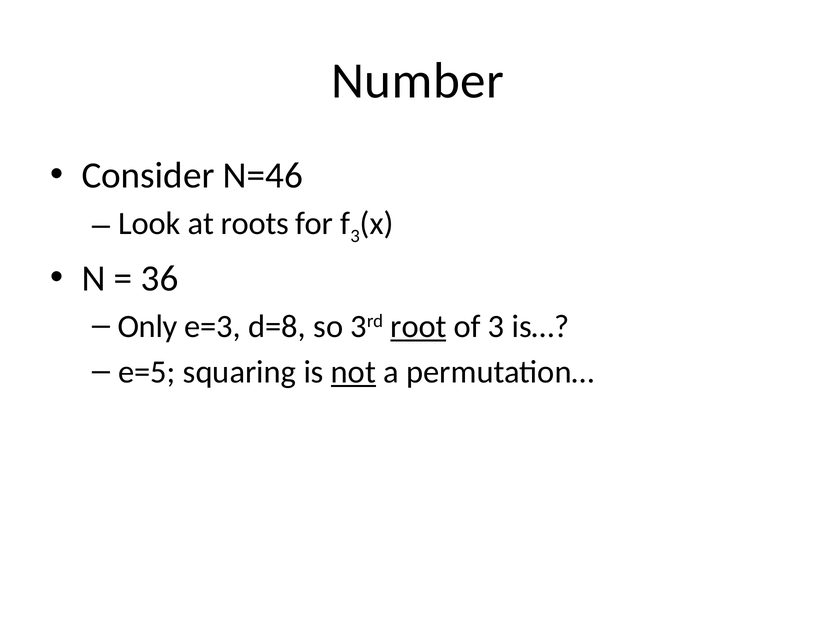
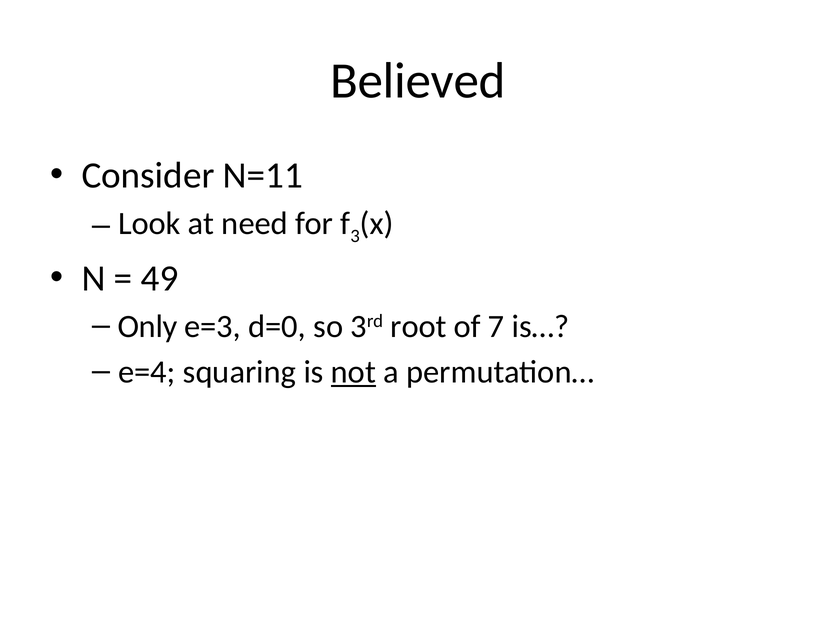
Number: Number -> Believed (418, 81)
N=46: N=46 -> N=11 (263, 175)
roots: roots -> need (255, 223)
36: 36 -> 49 (160, 278)
d=8: d=8 -> d=0 (277, 326)
root underline: present -> none (418, 326)
of 3: 3 -> 7 (496, 326)
e=5: e=5 -> e=4 (147, 372)
